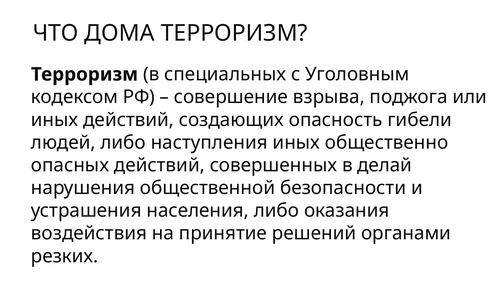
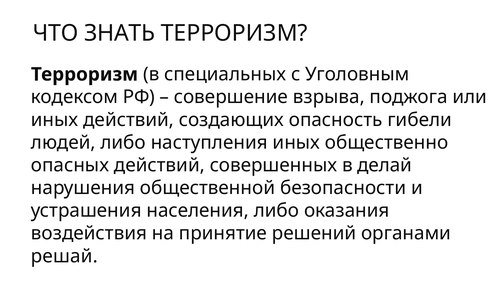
ДОМА: ДОМА -> ЗНАТЬ (120, 33)
резких: резких -> решай (64, 256)
